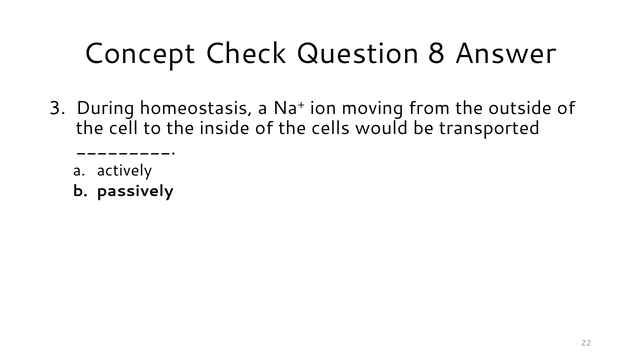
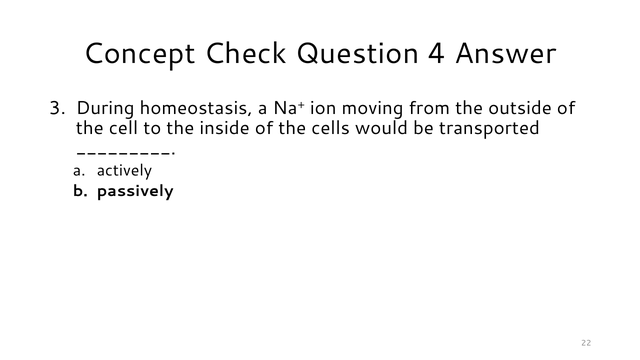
8: 8 -> 4 (437, 54)
